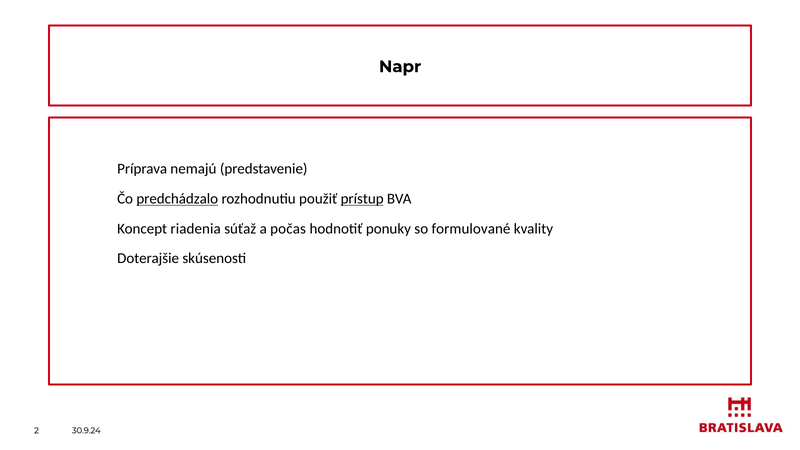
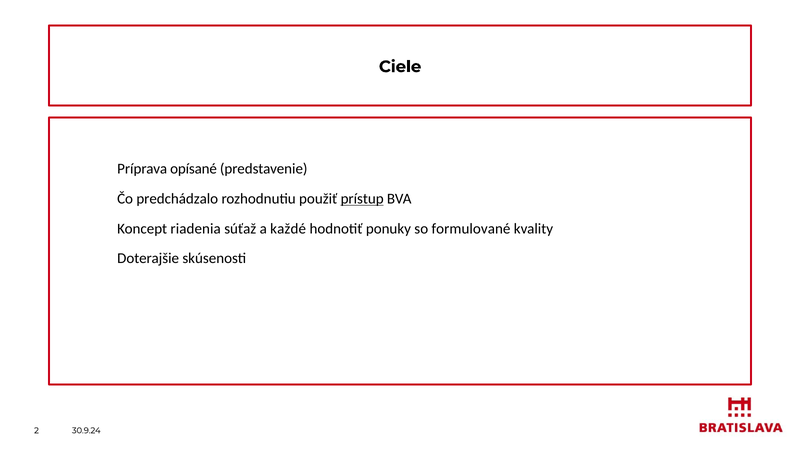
Napr: Napr -> Ciele (400, 67)
nemajú: nemajú -> opísané (194, 169)
predchádzalo underline: present -> none (177, 199)
počas: počas -> každé (288, 229)
